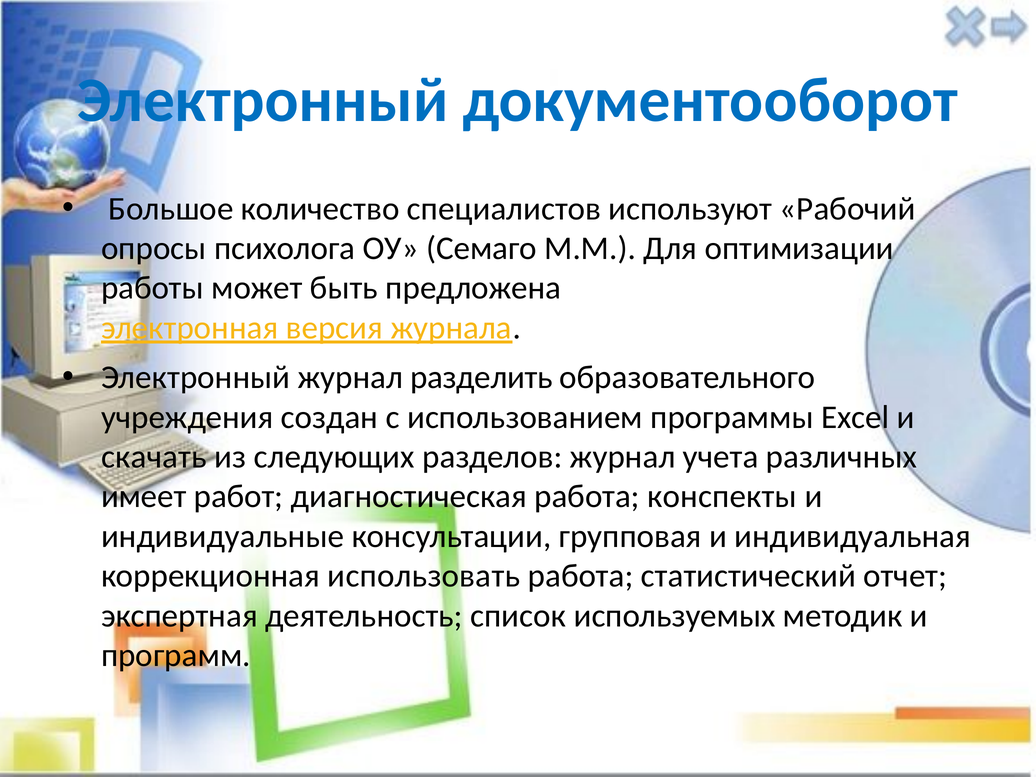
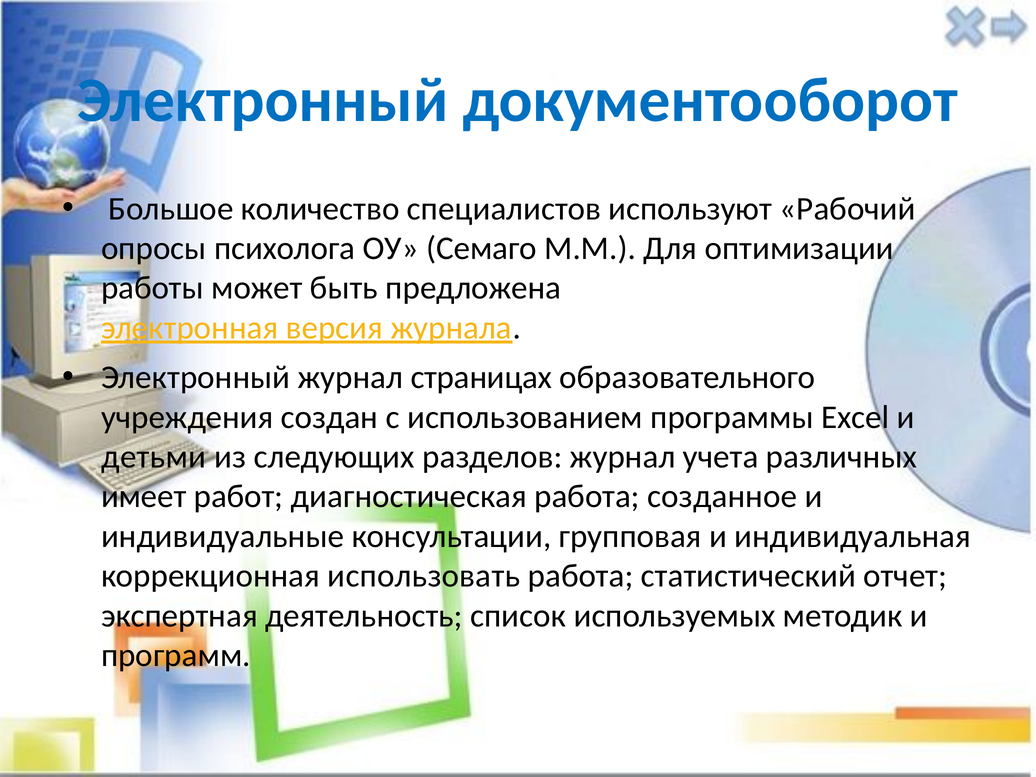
разделить: разделить -> страницах (481, 378)
скачать: скачать -> детьми (154, 457)
конспекты: конспекты -> созданное (722, 497)
